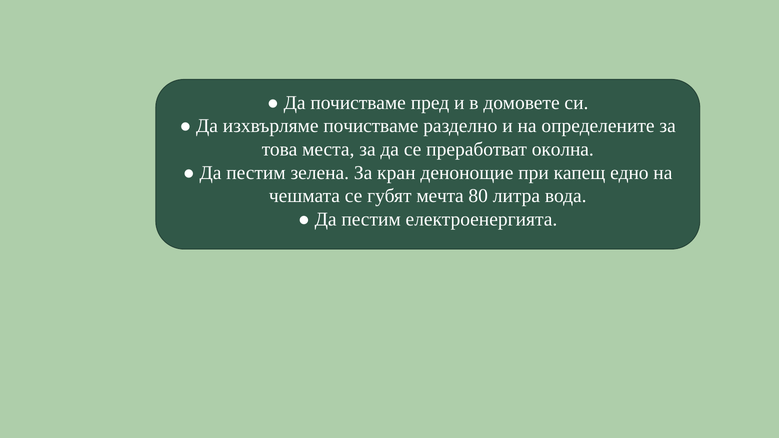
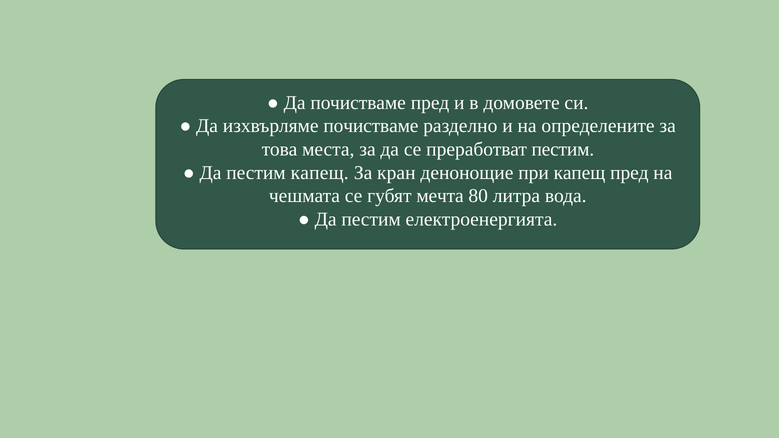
преработват околна: околна -> пестим (563, 149)
пестим зелена: зелена -> капещ (320, 173)
капещ едно: едно -> пред (629, 173)
